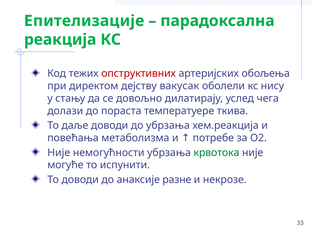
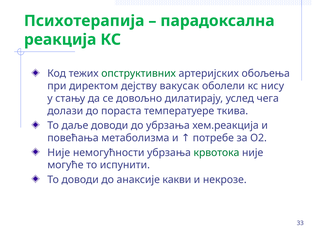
Епителизације: Епителизације -> Психотерапија (84, 21)
опструктивних colour: red -> green (139, 74)
разне: разне -> какви (177, 180)
